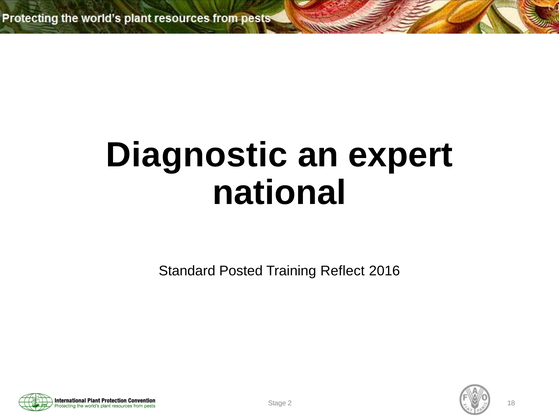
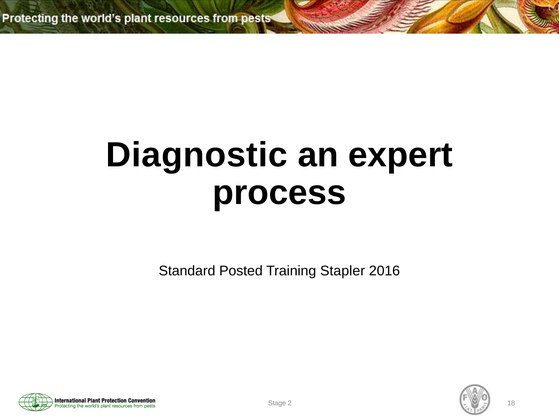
national: national -> process (279, 193)
Reflect: Reflect -> Stapler (343, 271)
